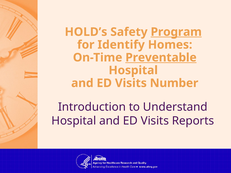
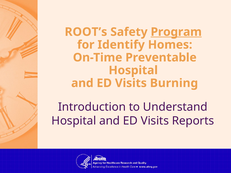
HOLD’s: HOLD’s -> ROOT’s (86, 32)
Preventable underline: present -> none (161, 58)
Number: Number -> Burning (174, 83)
